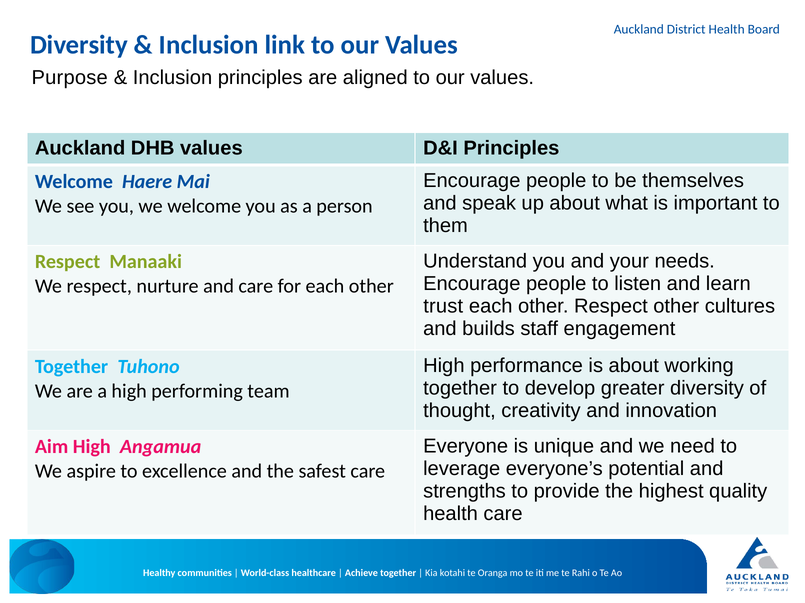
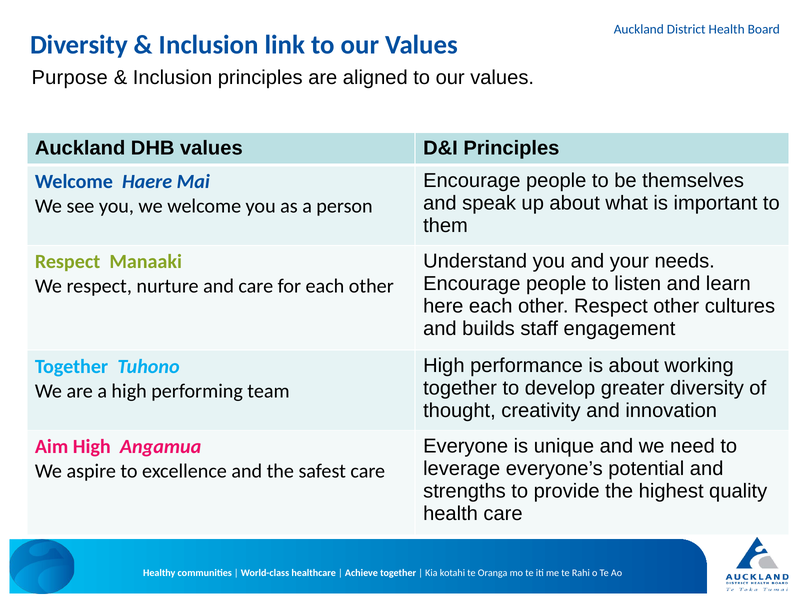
trust: trust -> here (443, 306)
